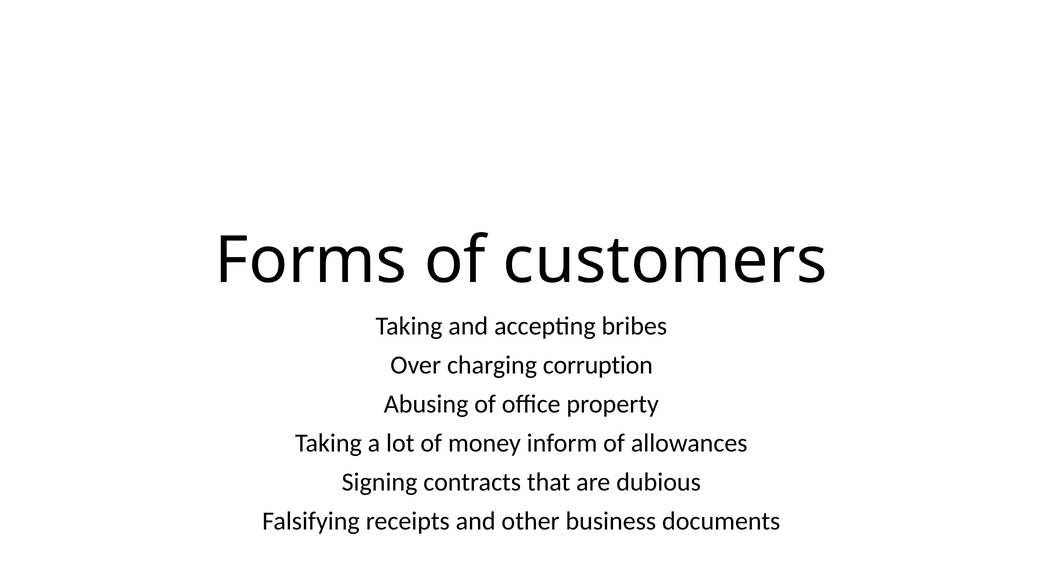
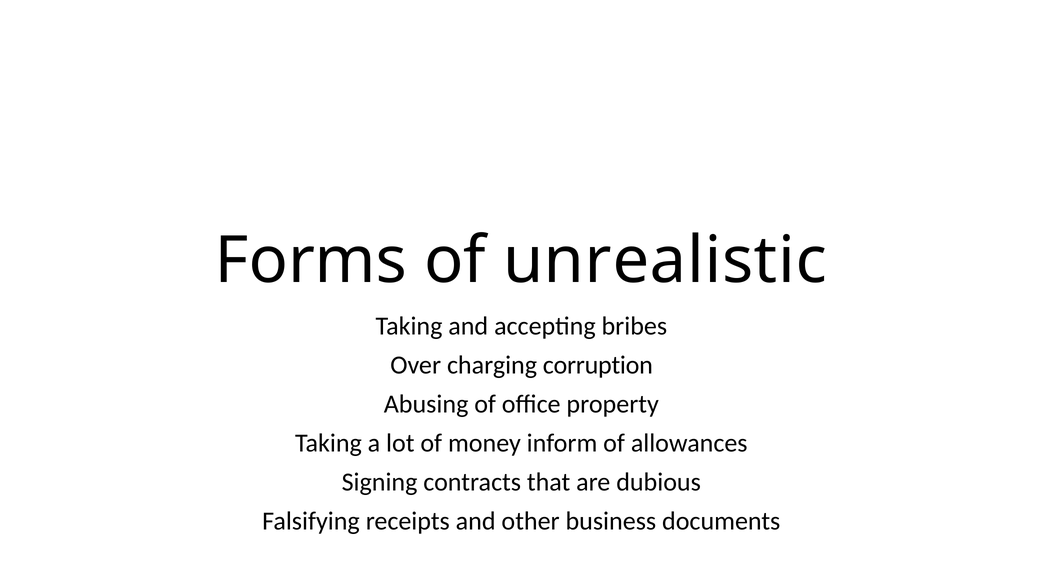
customers: customers -> unrealistic (665, 261)
